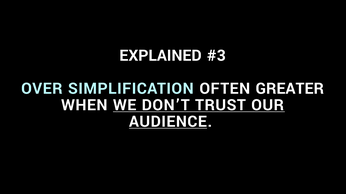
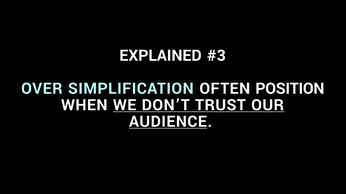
GREATER: GREATER -> POSITION (290, 88)
